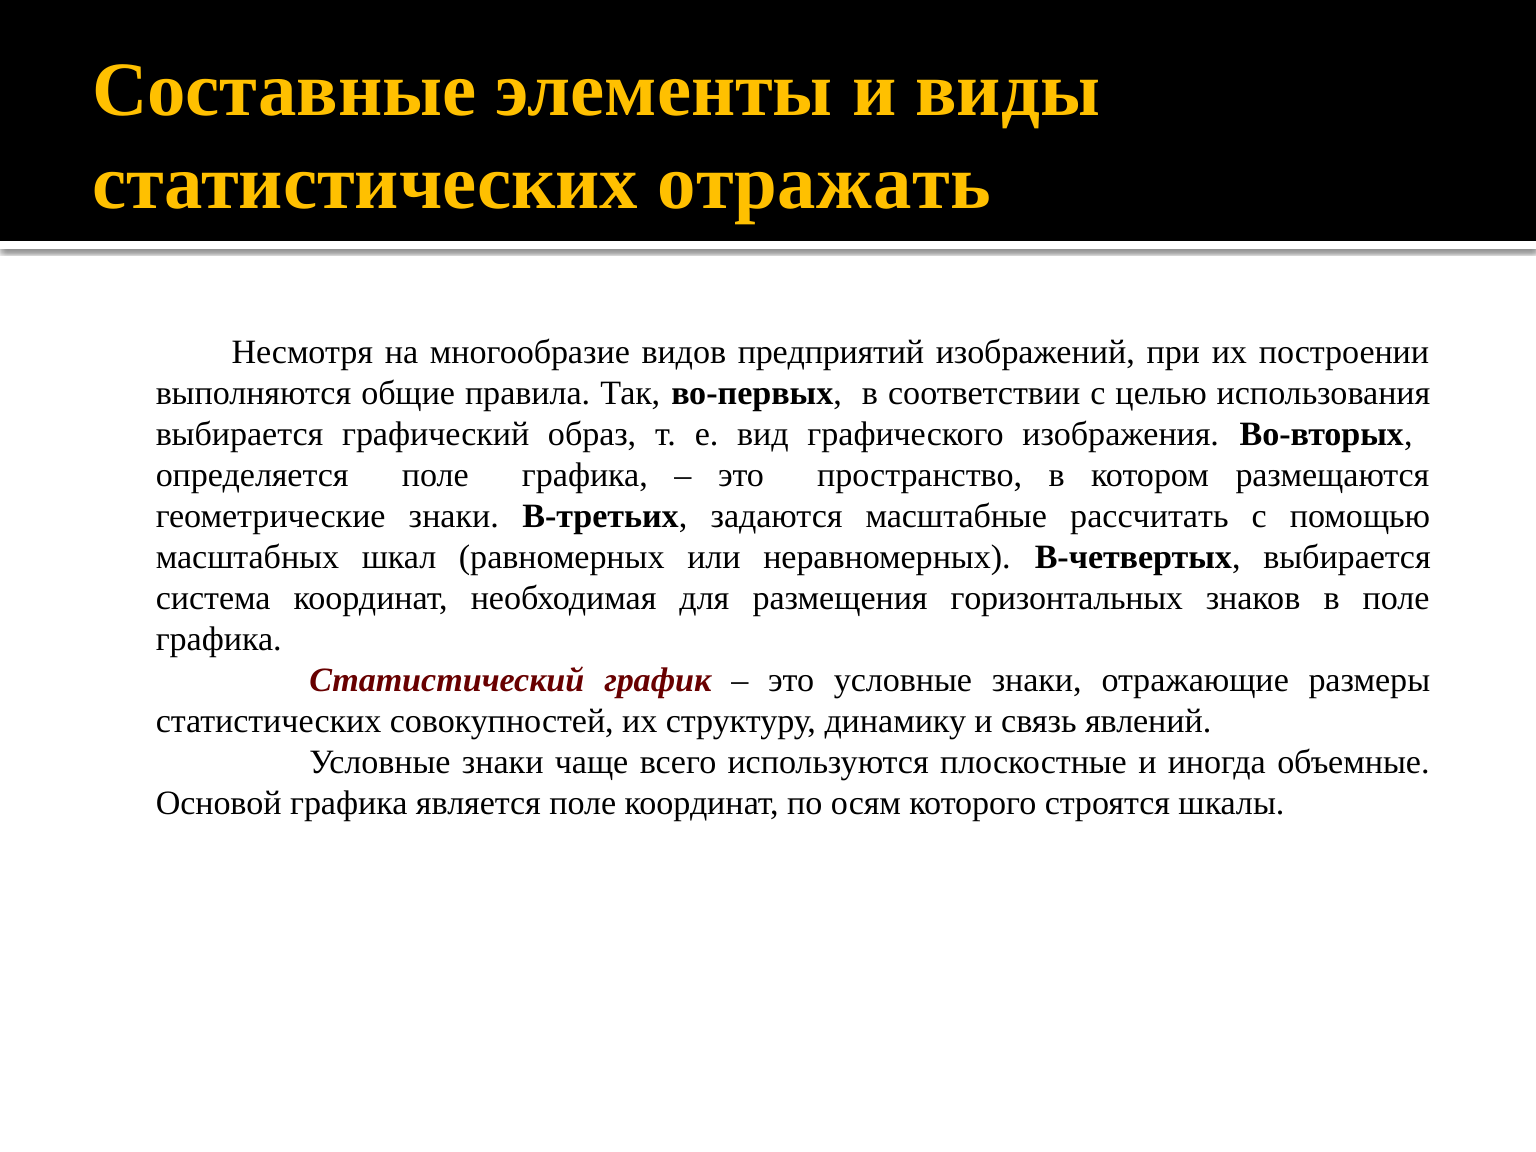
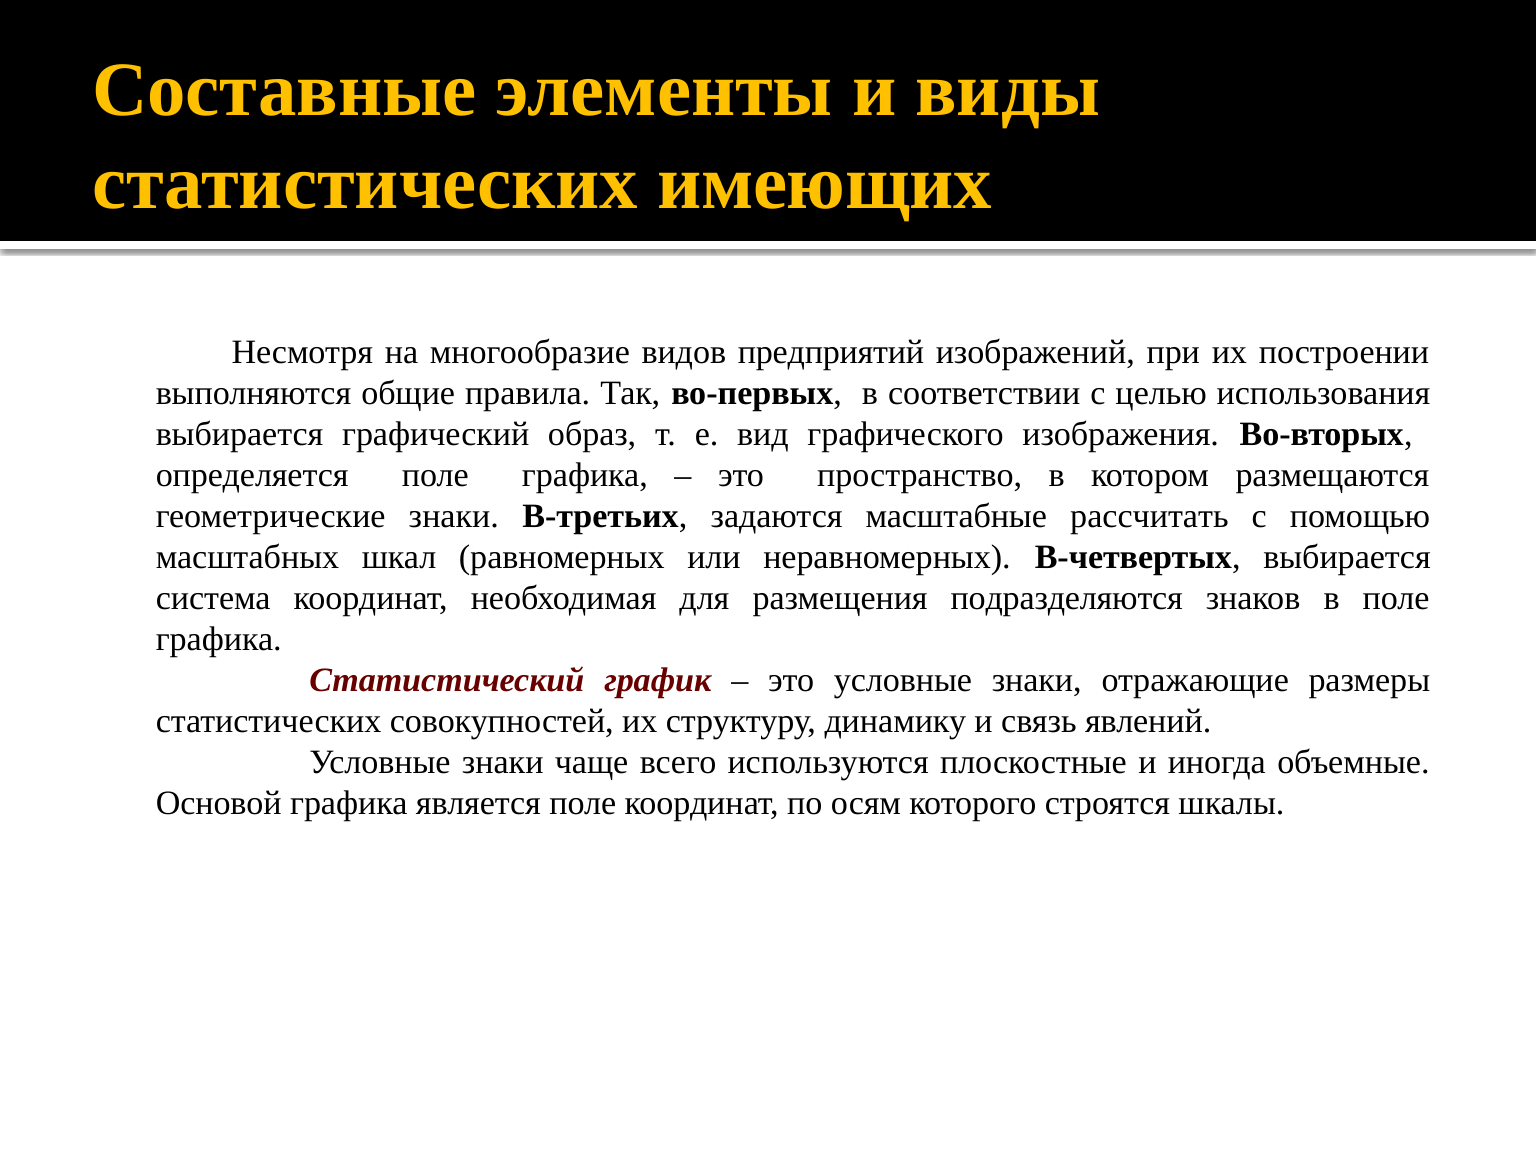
отражать: отражать -> имеющих (825, 183)
горизонтальных: горизонтальных -> подразделяются (1067, 598)
